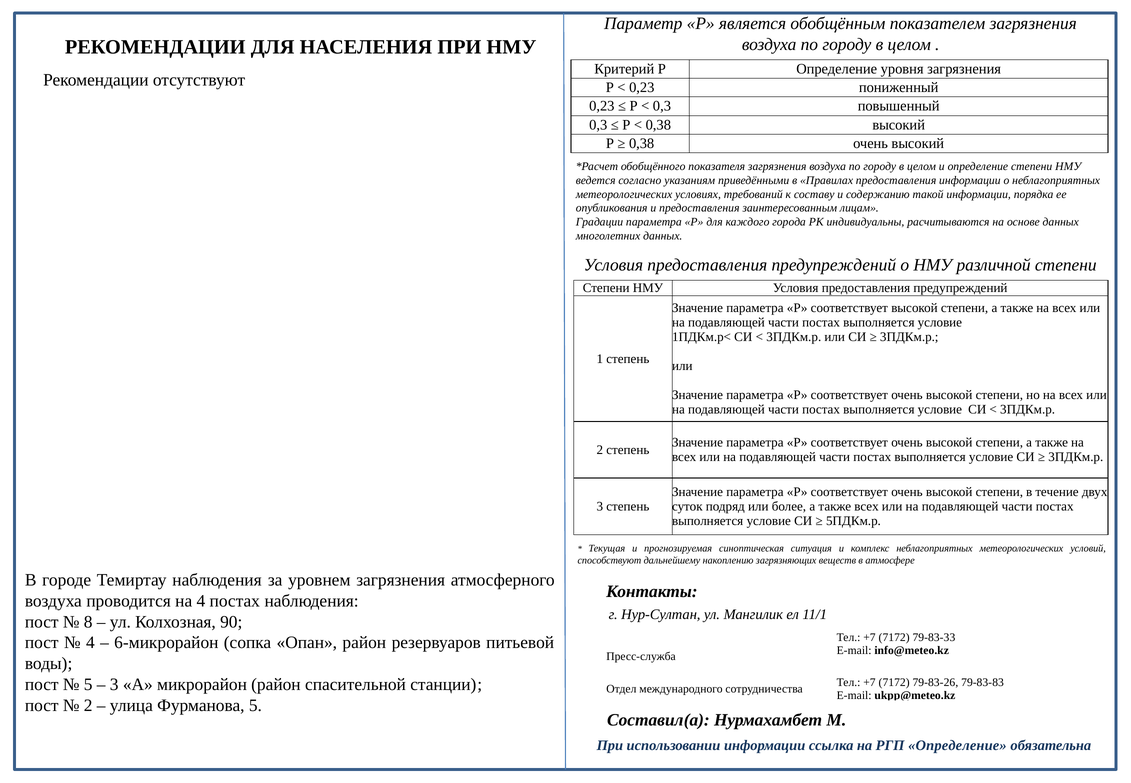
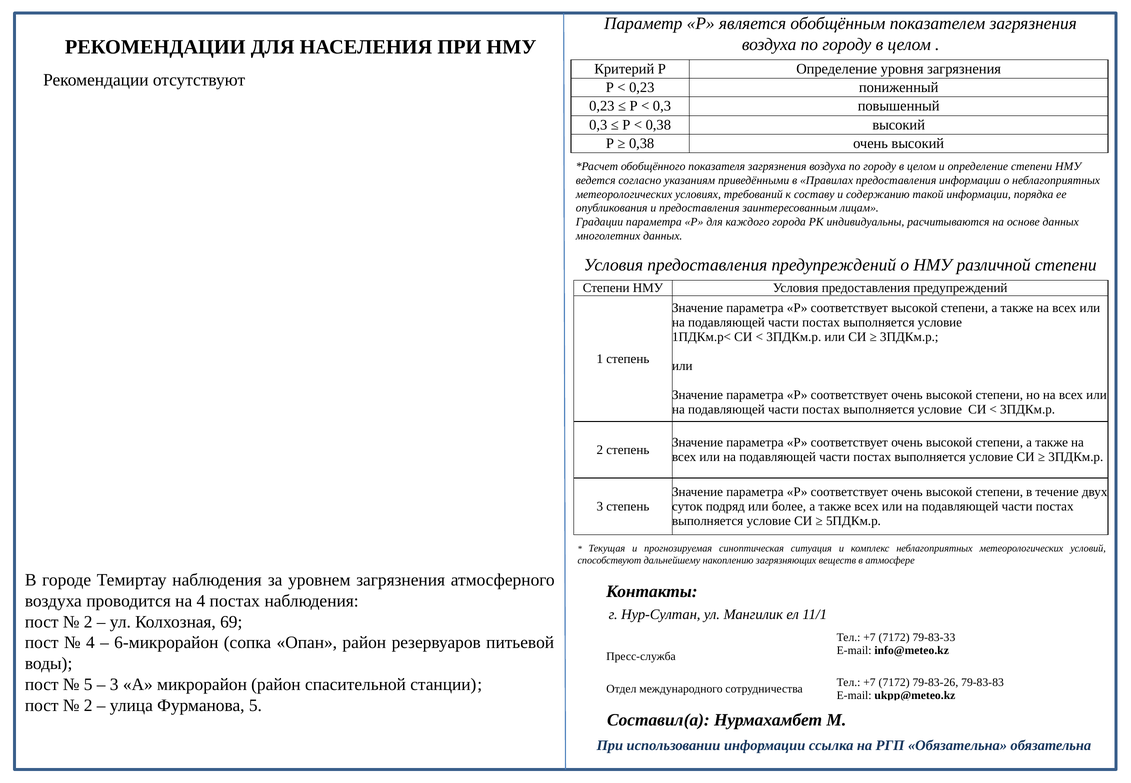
8: 8 -> 2 (88, 622)
90: 90 -> 69 (231, 622)
РГП Определение: Определение -> Обязательна (958, 746)
